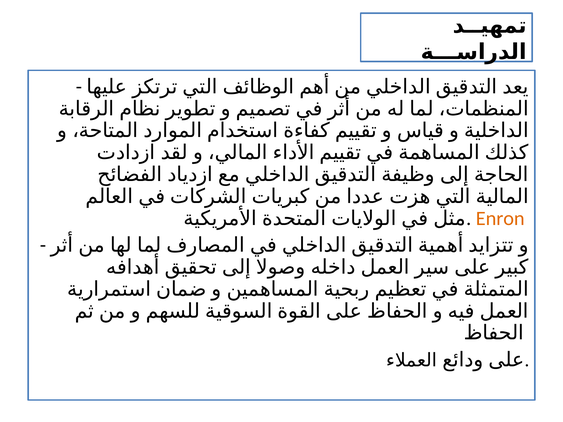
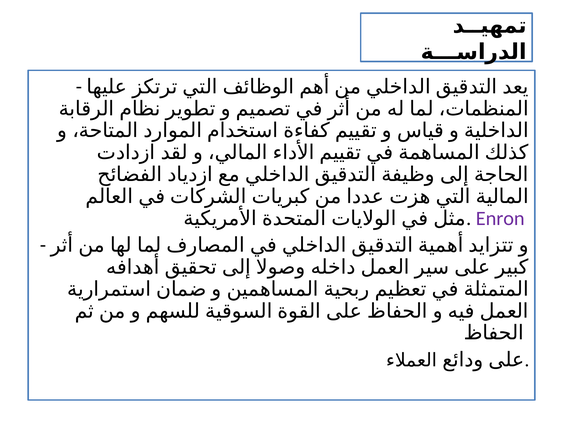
Enron colour: orange -> purple (500, 218)
